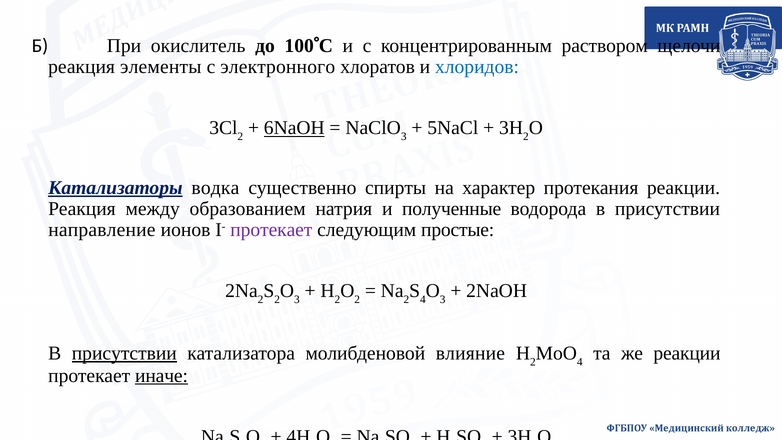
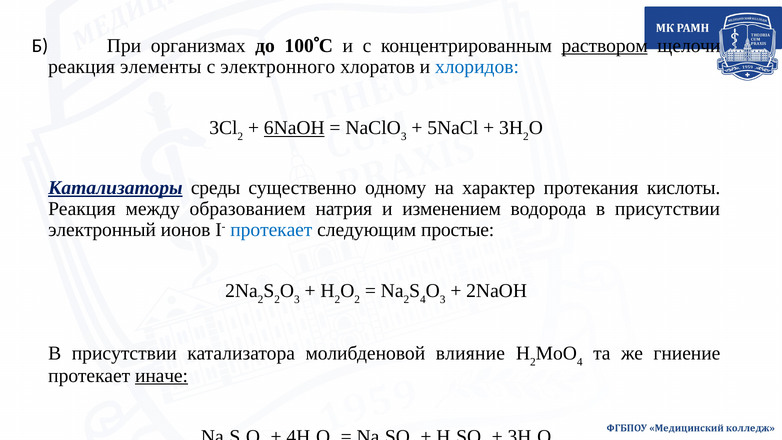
окислитель: окислитель -> организмах (198, 46)
раствором underline: none -> present (605, 46)
водка: водка -> среды (216, 188)
спирты: спирты -> одному (396, 188)
протекания реакции: реакции -> кислоты (684, 188)
полученные: полученные -> изменением (452, 209)
направление: направление -> электронный (102, 230)
протекает colour: purple -> blue (271, 230)
присутствии underline: present -> none (124, 353)
же реакции: реакции -> гниение (687, 353)
